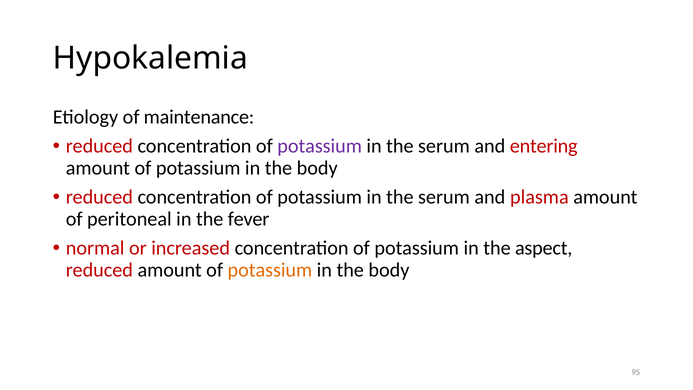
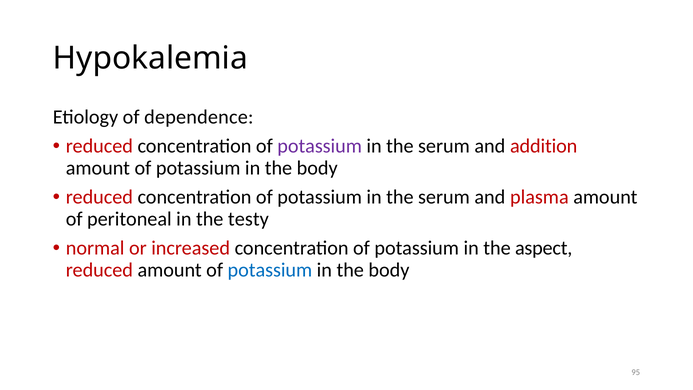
maintenance: maintenance -> dependence (199, 117)
entering: entering -> addition (544, 146)
fever: fever -> testy (248, 219)
potassium colour: orange -> blue (270, 270)
